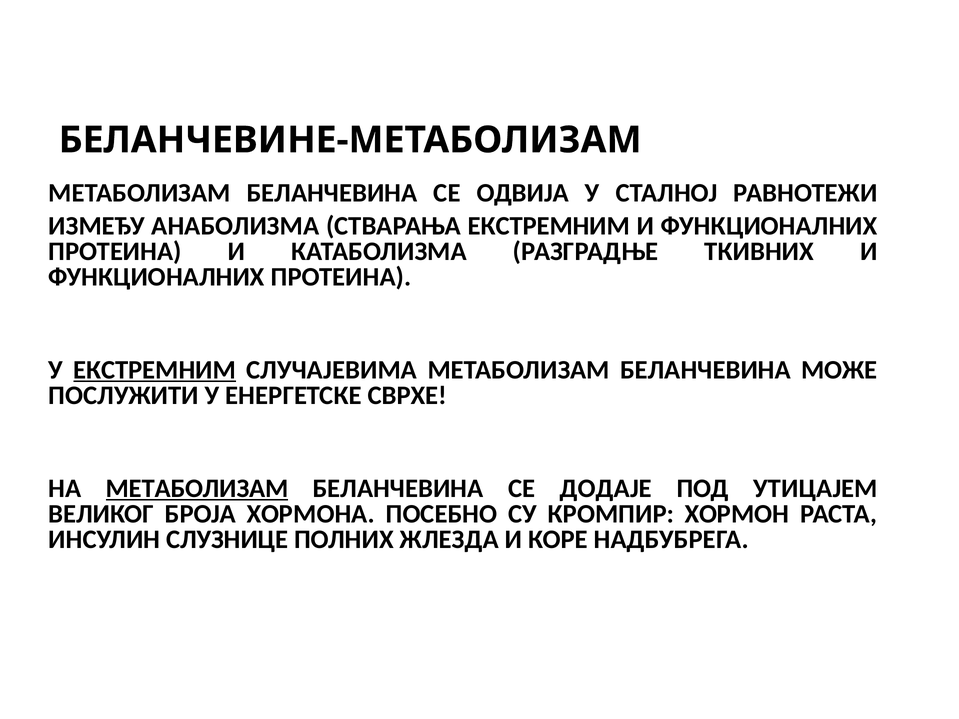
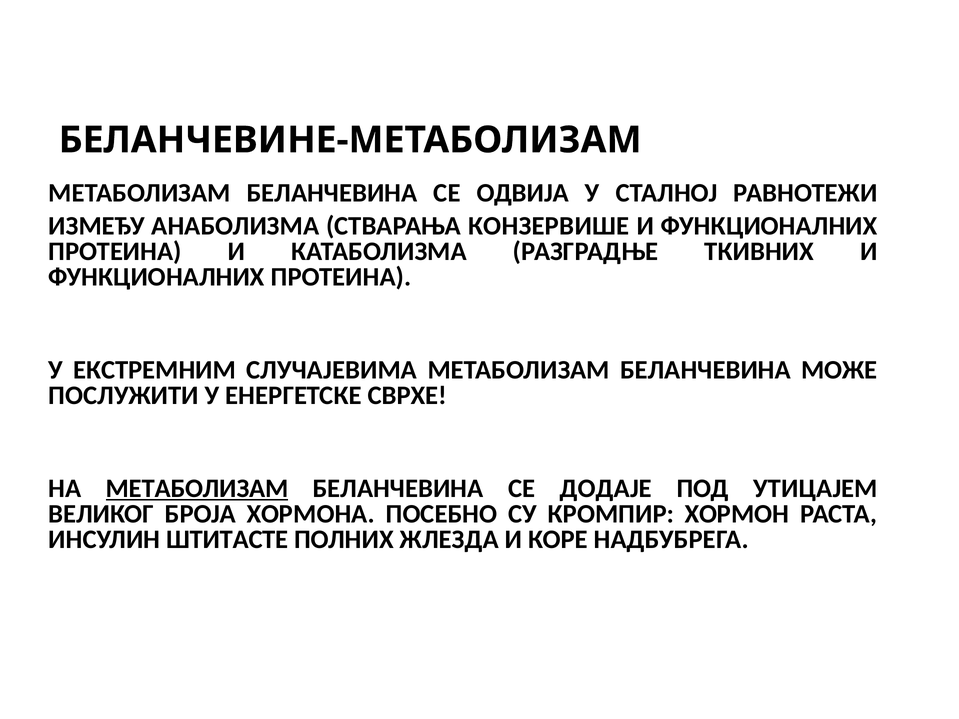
СТВАРАЊА ЕКСТРЕМНИМ: ЕКСТРЕМНИМ -> КОНЗЕРВИШЕ (549, 226)
ЕКСТРЕМНИМ underline: present -> none (155, 370)
СЛУЗНИЦЕ: СЛУЗНИЦЕ -> ШТИТАСТЕ (227, 540)
